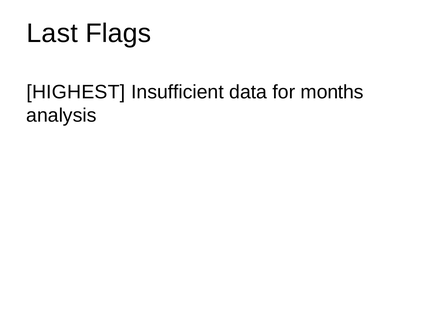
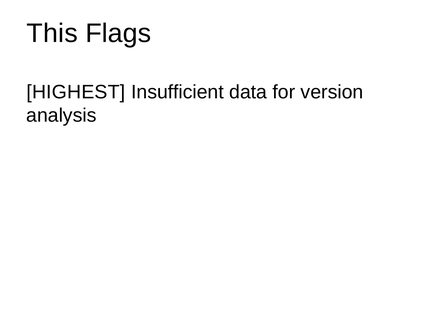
Last: Last -> This (52, 33)
months: months -> version (332, 92)
